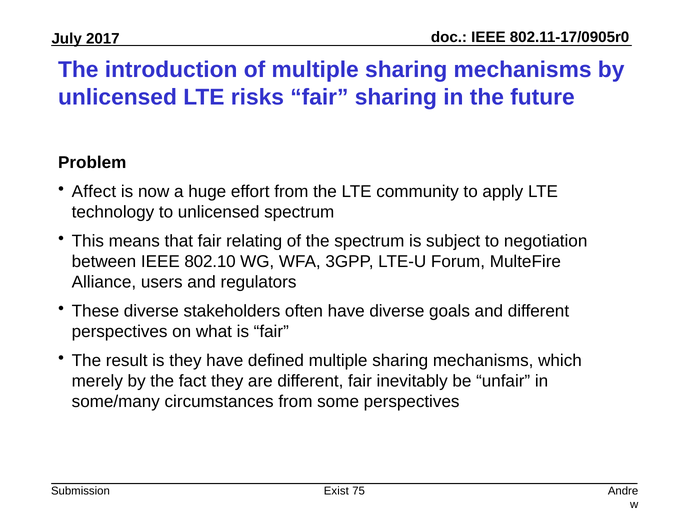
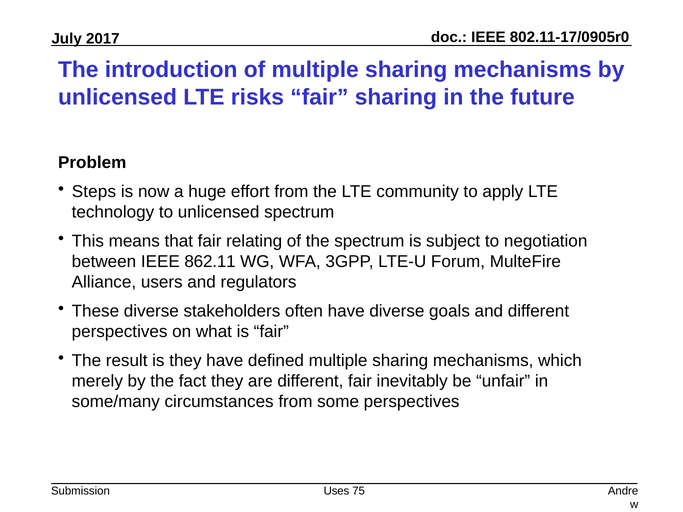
Affect: Affect -> Steps (94, 192)
802.10: 802.10 -> 862.11 (210, 262)
Exist: Exist -> Uses (336, 491)
